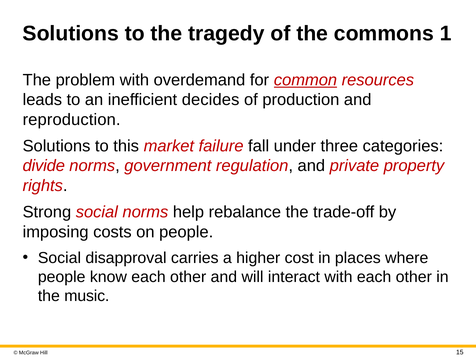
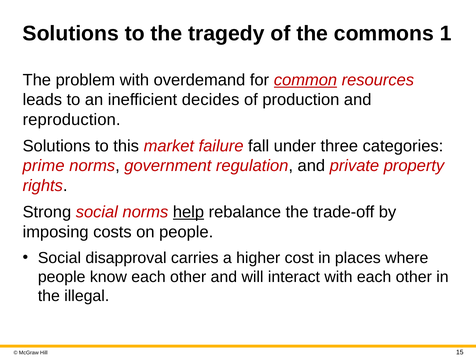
divide: divide -> prime (44, 166)
help underline: none -> present (188, 212)
music: music -> illegal (87, 296)
